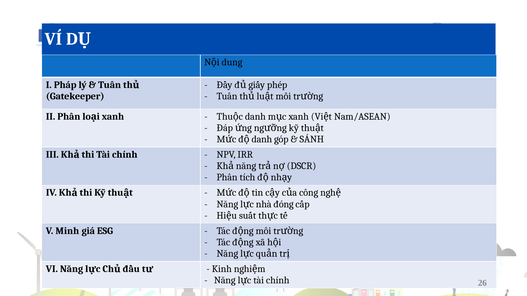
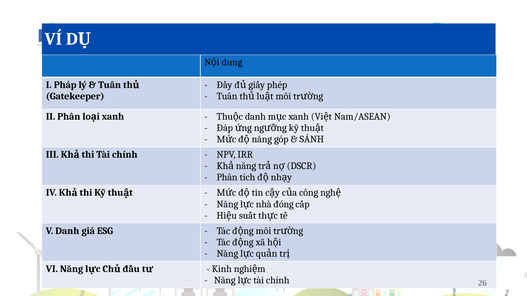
danh: danh -> năng (262, 139)
V Minh: Minh -> Danh (67, 231)
